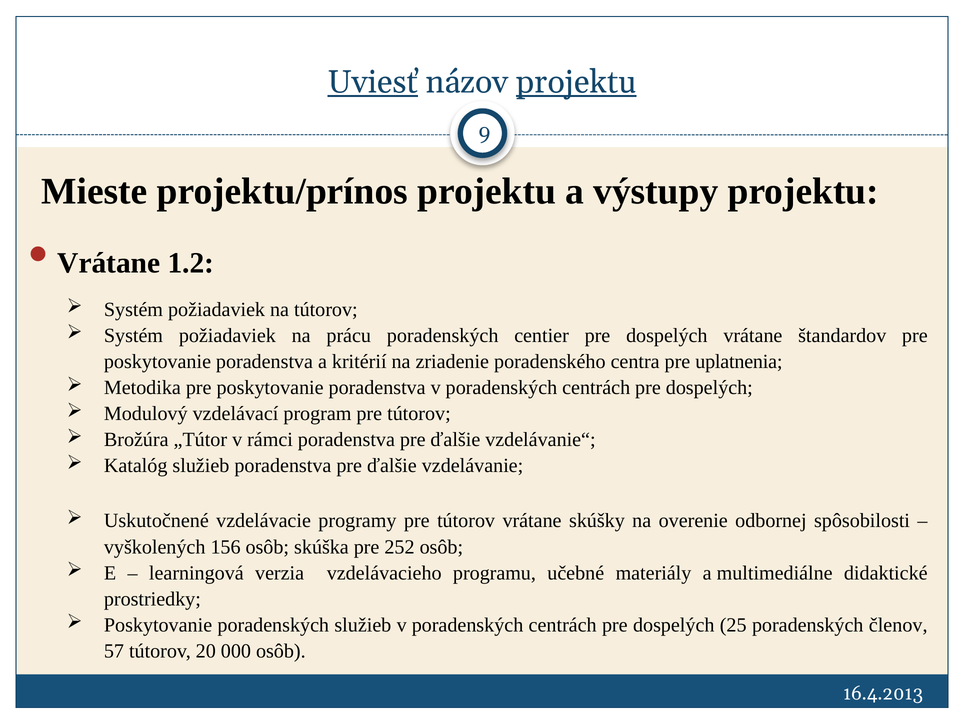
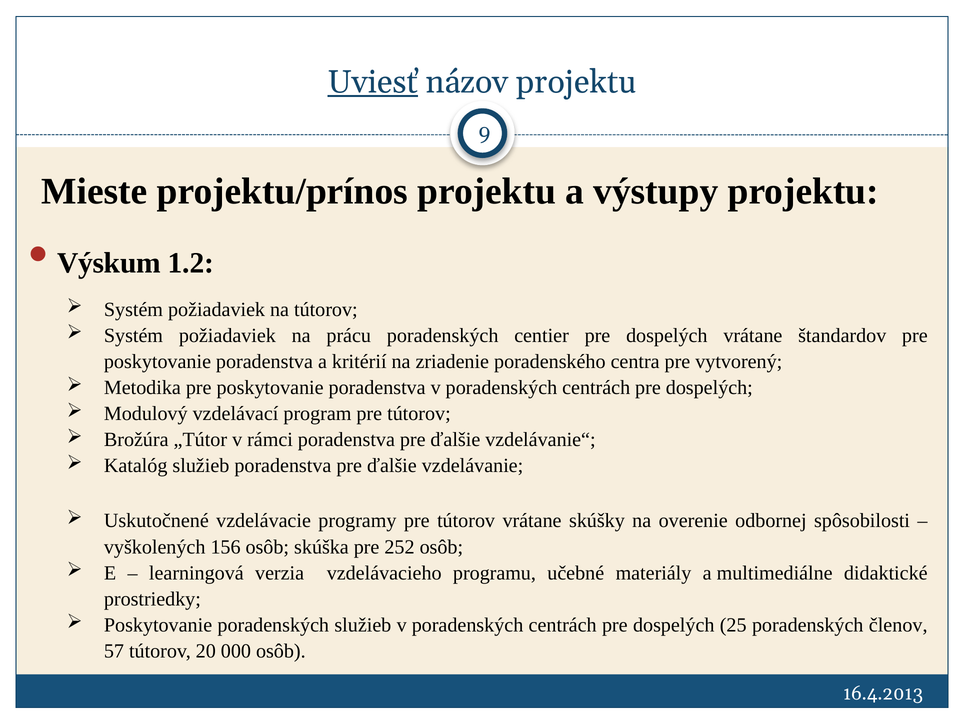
projektu underline: present -> none (576, 82)
Vrátane: Vrátane -> Výskum (109, 263)
uplatnenia: uplatnenia -> vytvorený (739, 362)
